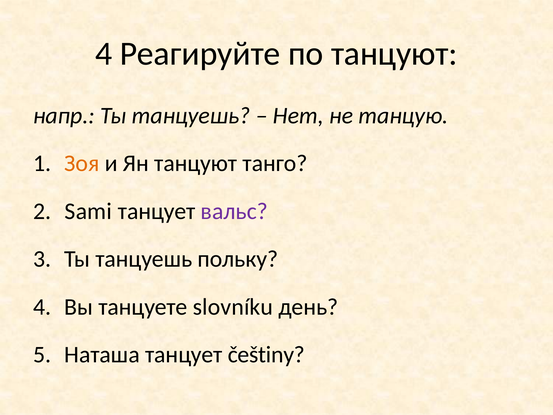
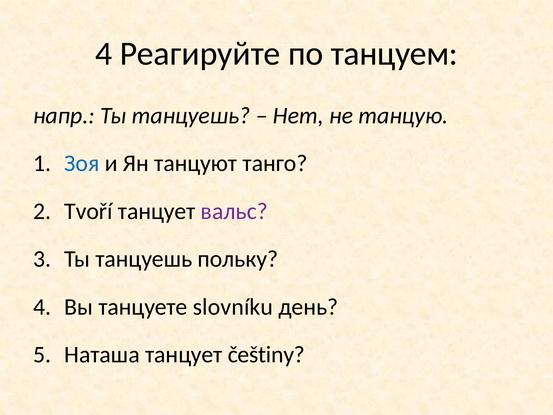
по танцуют: танцуют -> танцуем (394, 54)
Зоя colour: orange -> blue (82, 163)
Sami: Sami -> Tvoří (88, 211)
